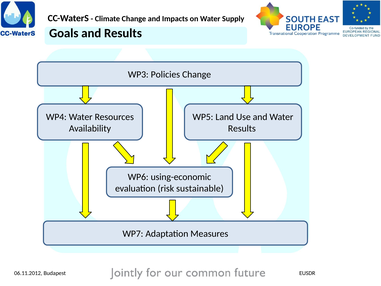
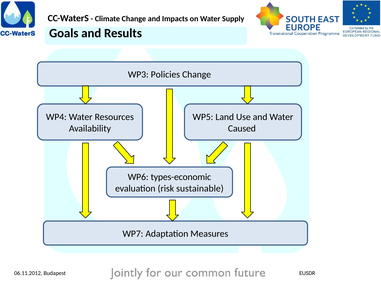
Results: Results -> Caused (242, 128)
using-economic: using-economic -> types-economic (181, 177)
